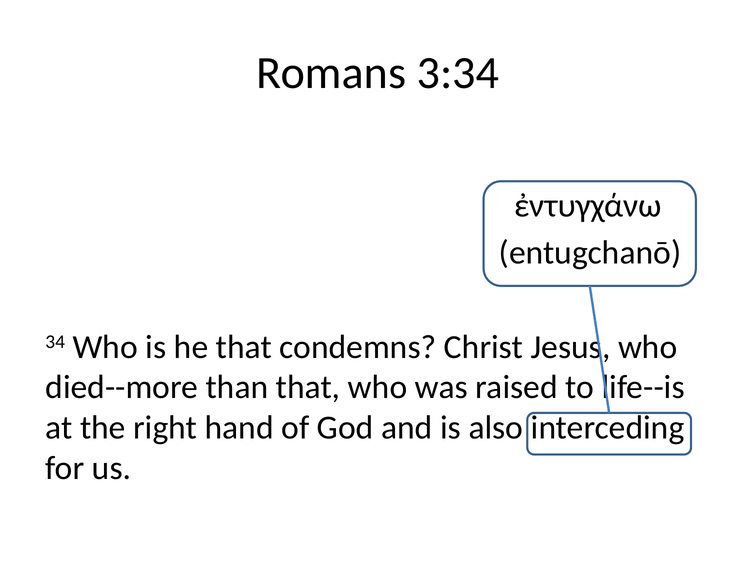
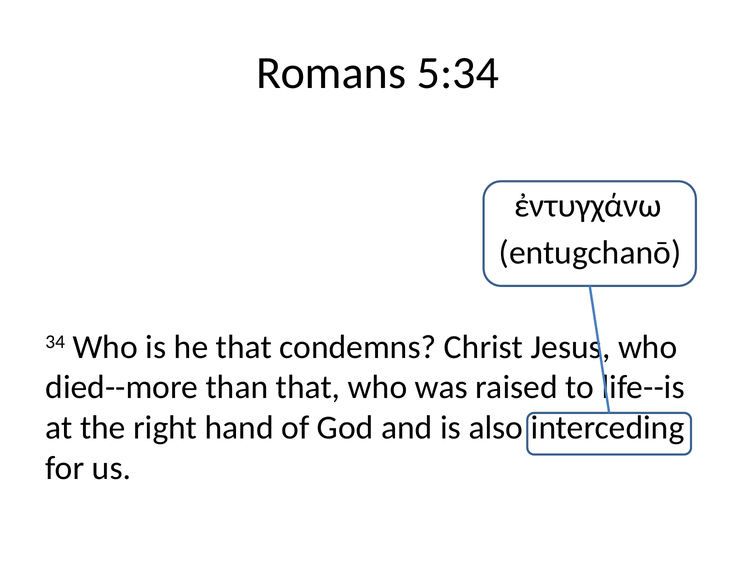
3:34: 3:34 -> 5:34 (458, 73)
